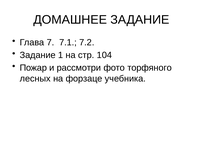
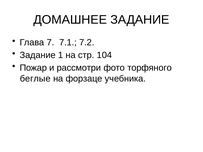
лесных: лесных -> беглые (35, 79)
